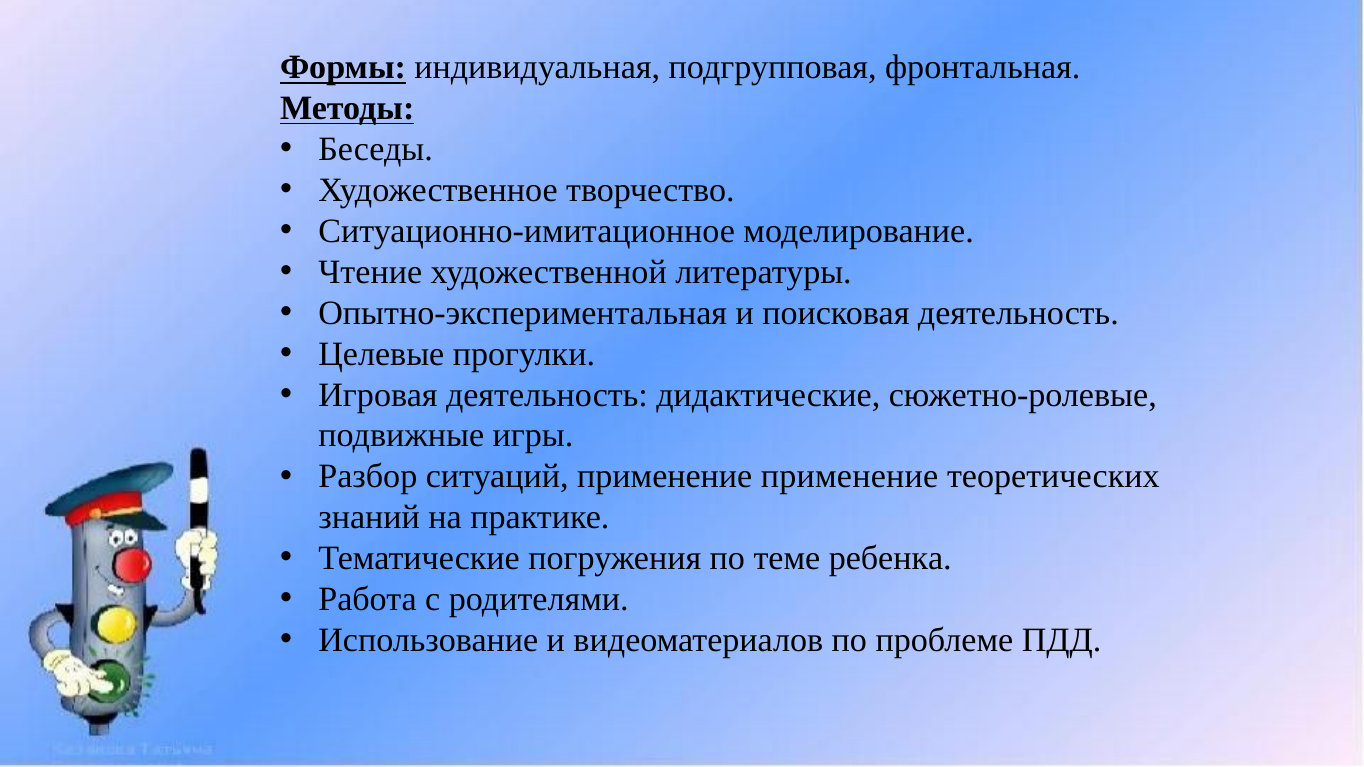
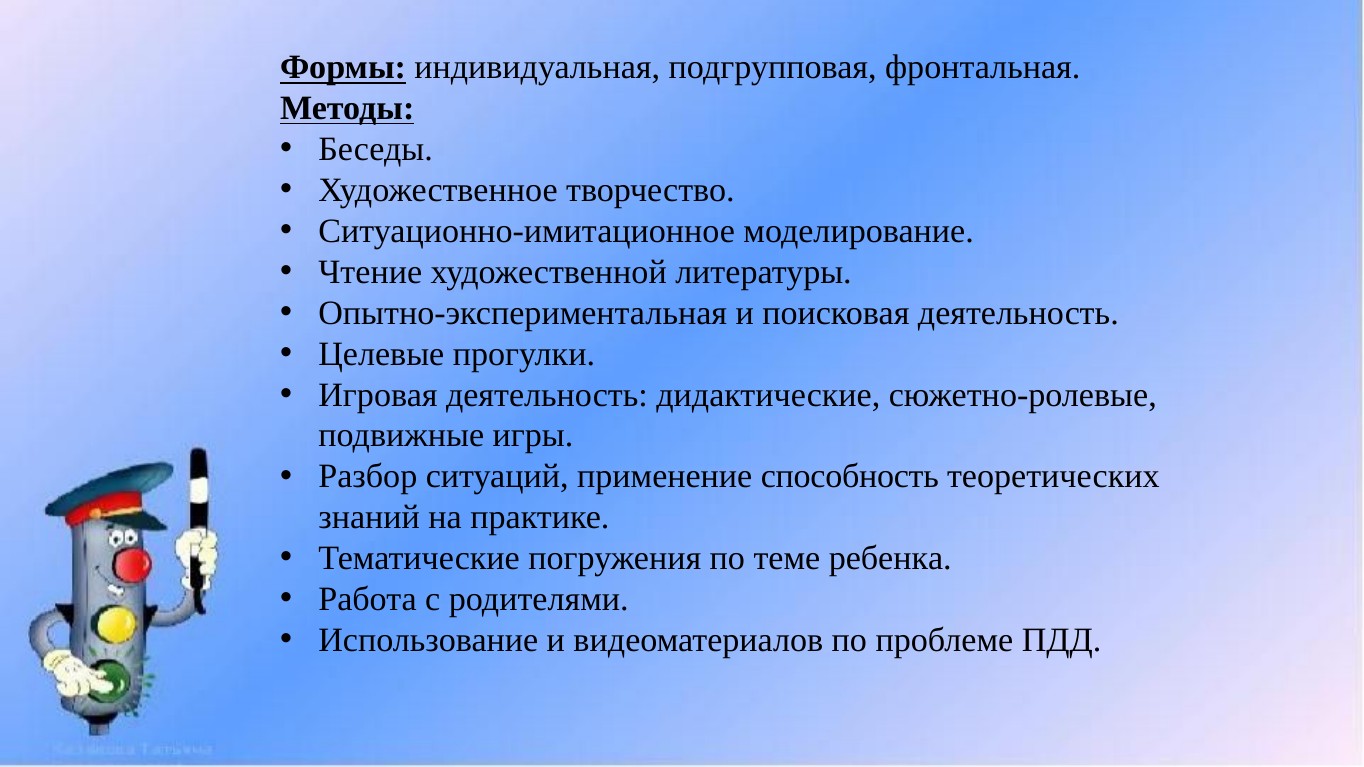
применение применение: применение -> способность (850, 477)
